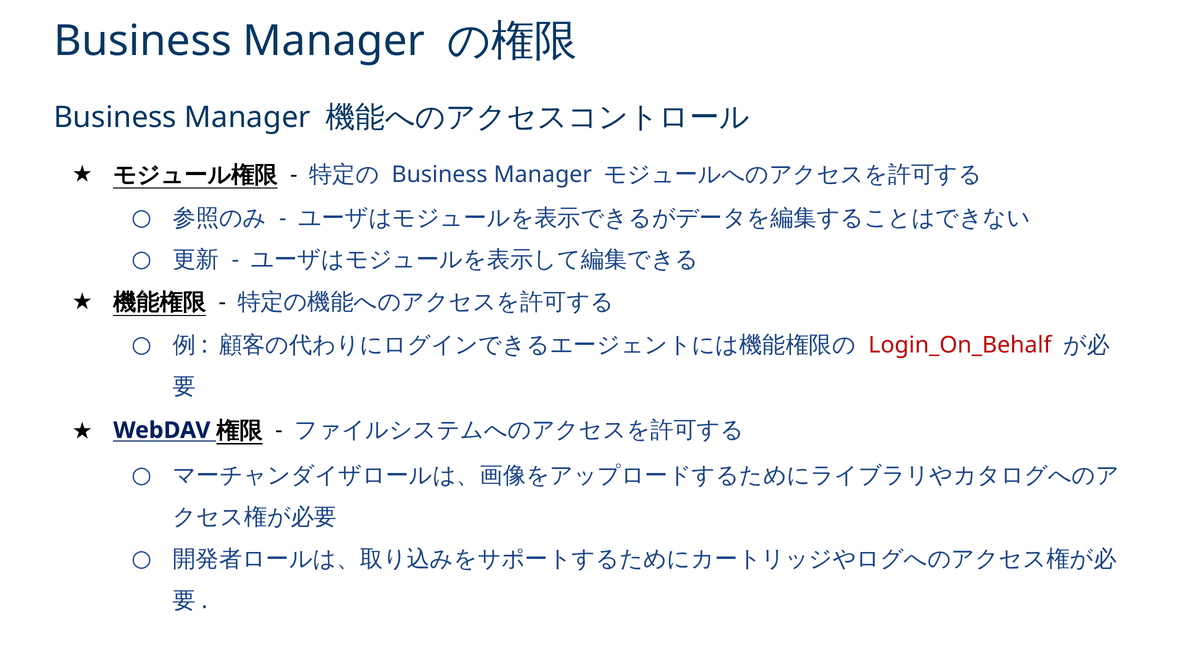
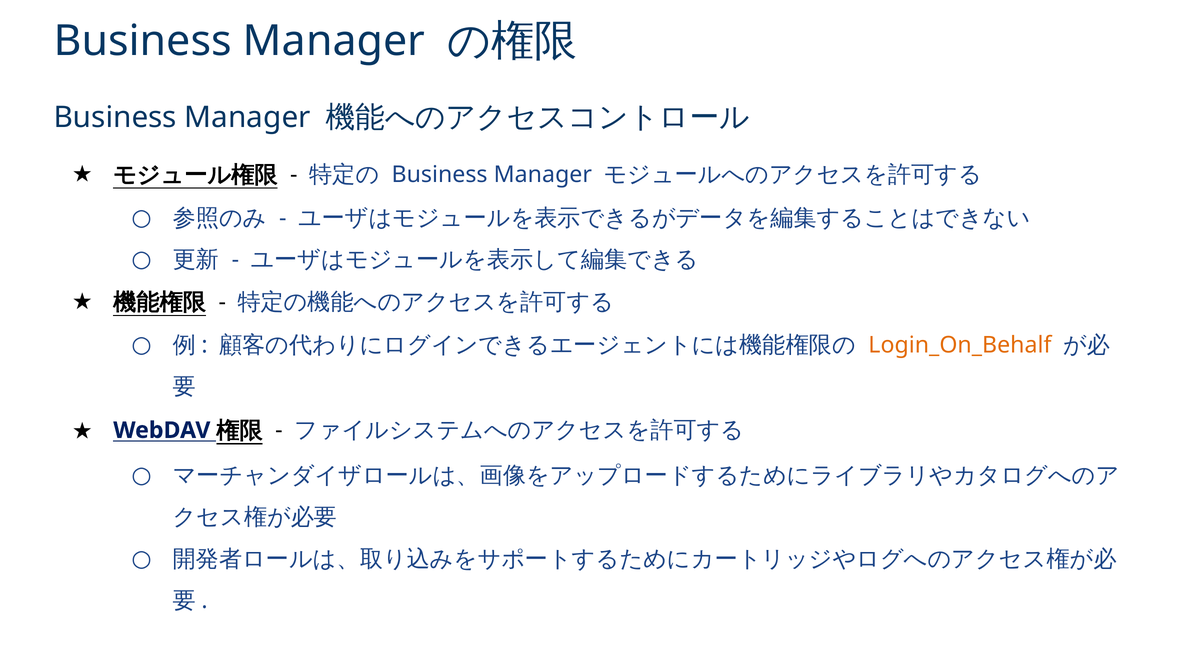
Login_On_Behalf colour: red -> orange (960, 345)
